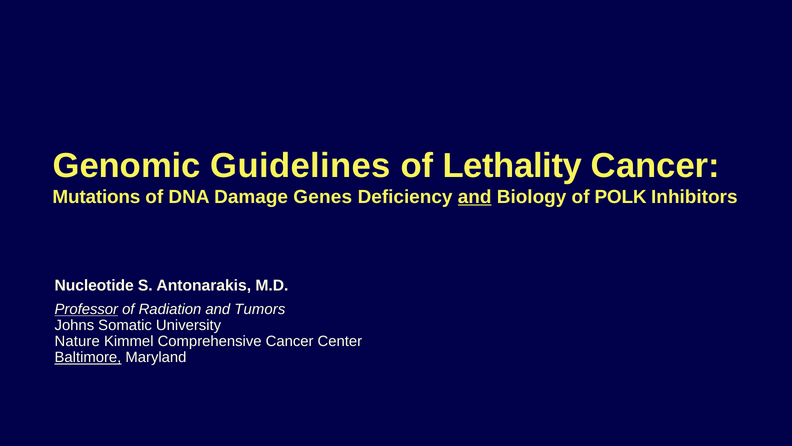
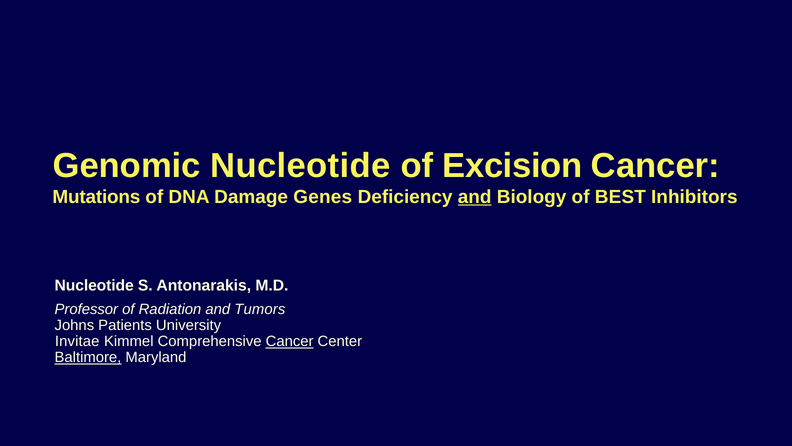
Genomic Guidelines: Guidelines -> Nucleotide (301, 166)
Lethality: Lethality -> Excision (512, 166)
POLK: POLK -> BEST (620, 197)
Professor underline: present -> none (86, 309)
Somatic: Somatic -> Patients (125, 325)
Nature: Nature -> Invitae (77, 341)
Cancer underline: none -> present (290, 341)
